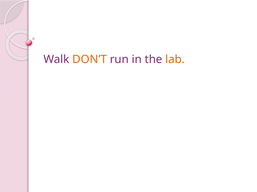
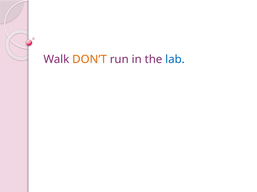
lab colour: orange -> blue (175, 60)
